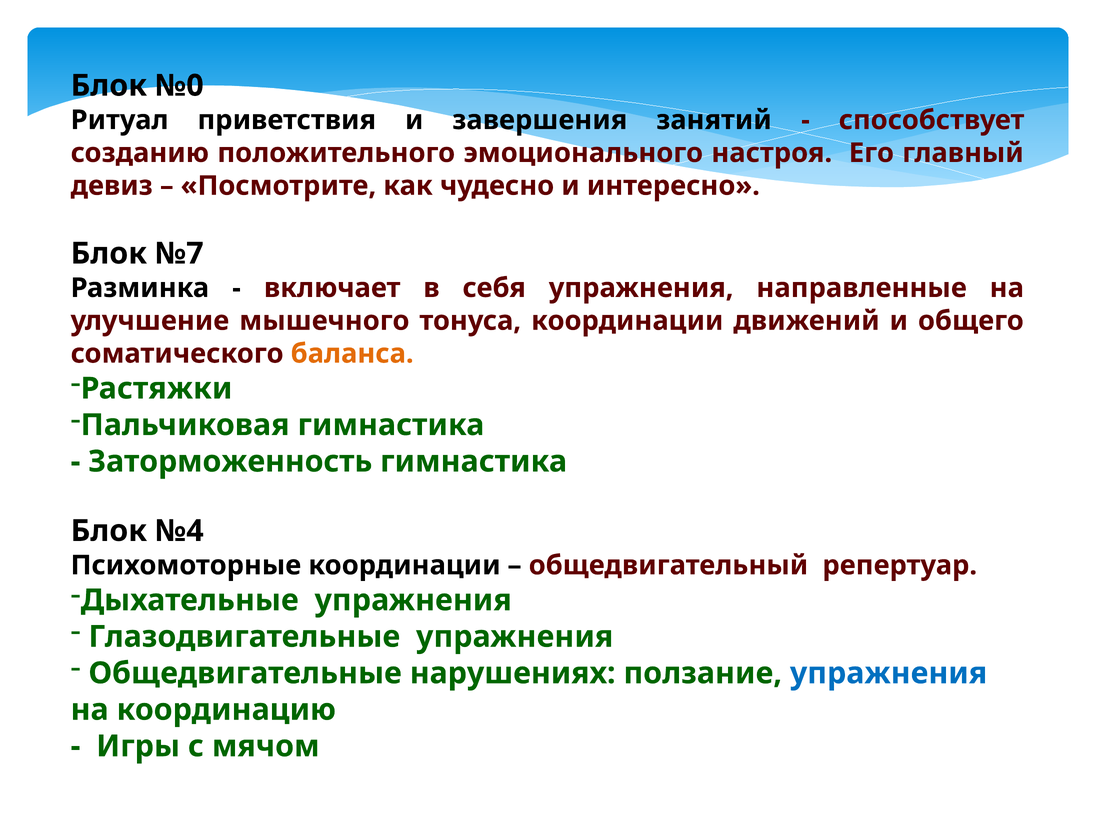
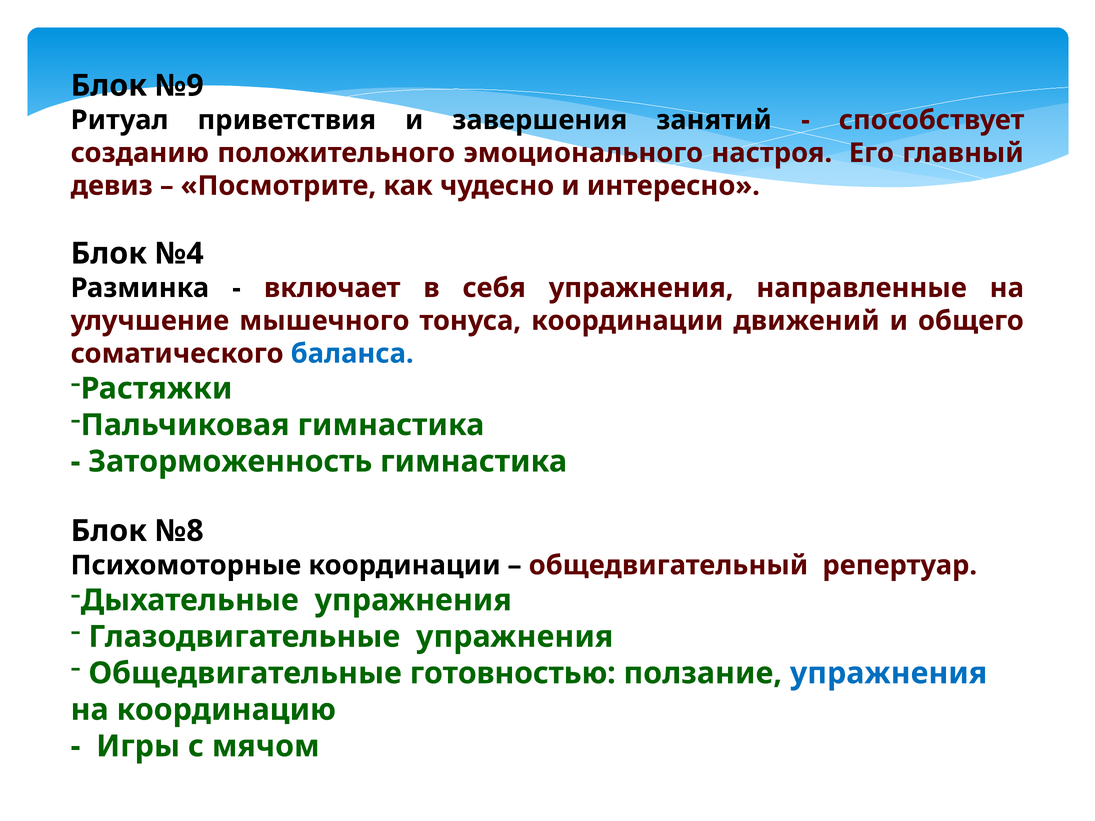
№0: №0 -> №9 (179, 86)
№7: №7 -> №4 (179, 254)
баланса colour: orange -> blue (352, 354)
№4: №4 -> №8 (179, 531)
нарушениях: нарушениях -> готовностью (513, 673)
